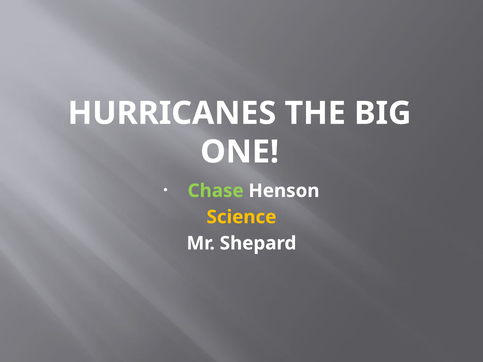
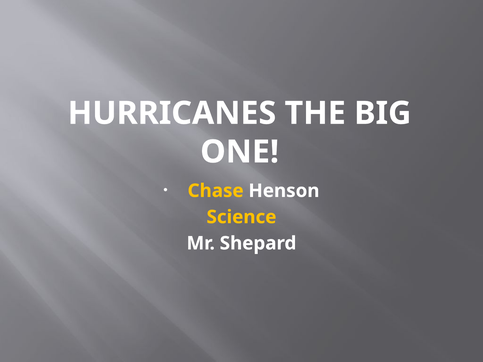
Chase colour: light green -> yellow (216, 191)
